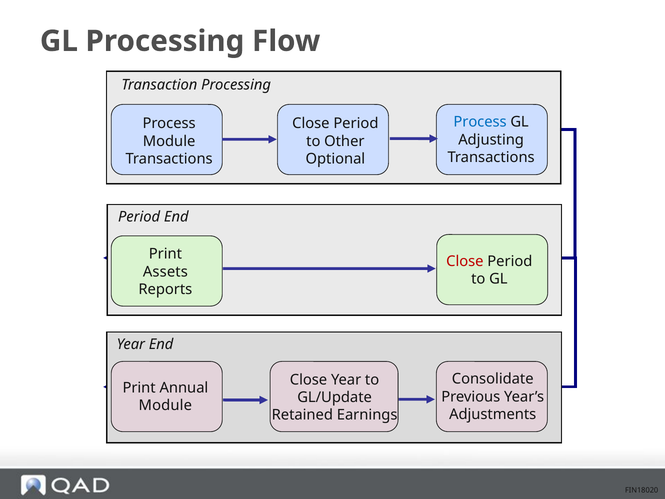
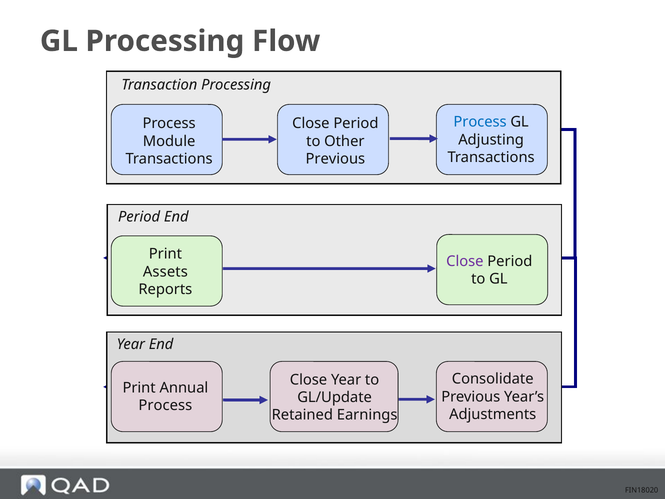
Optional: Optional -> Previous (335, 159)
Close colour: red -> purple (465, 261)
Module: Module -> Process (165, 405)
